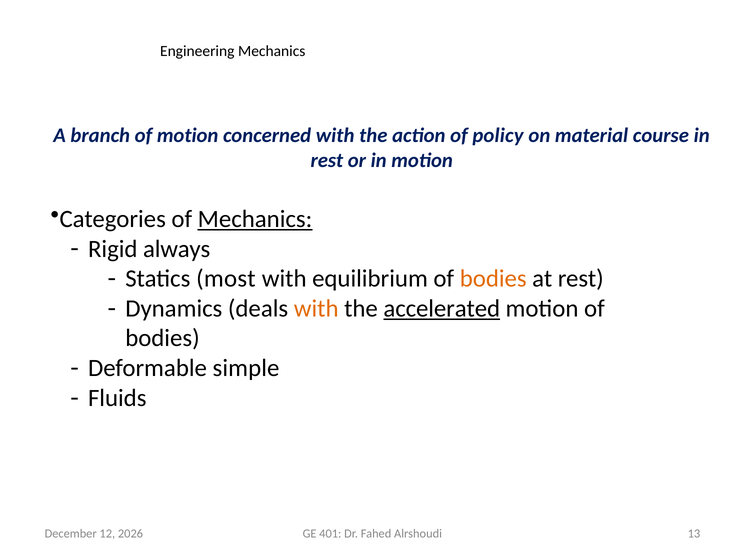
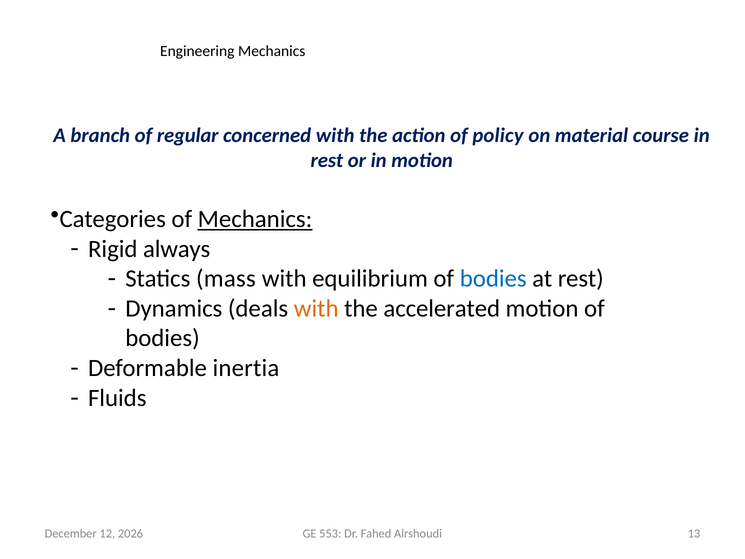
of motion: motion -> regular (188, 135)
most: most -> mass (226, 279)
bodies colour: orange -> blue (493, 279)
accelerated underline: present -> none (442, 308)
simple: simple -> inertia (246, 368)
401: 401 -> 553 (330, 534)
